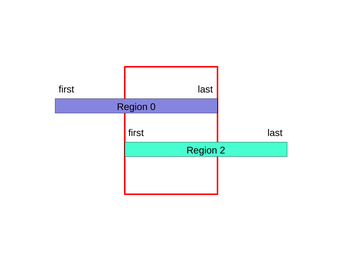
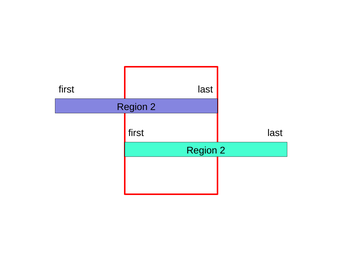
0: 0 -> 2 (153, 107)
